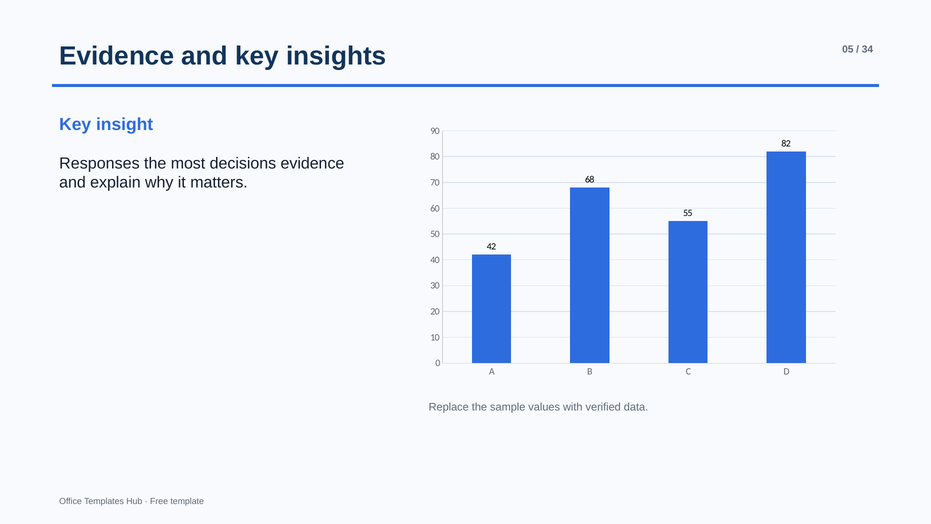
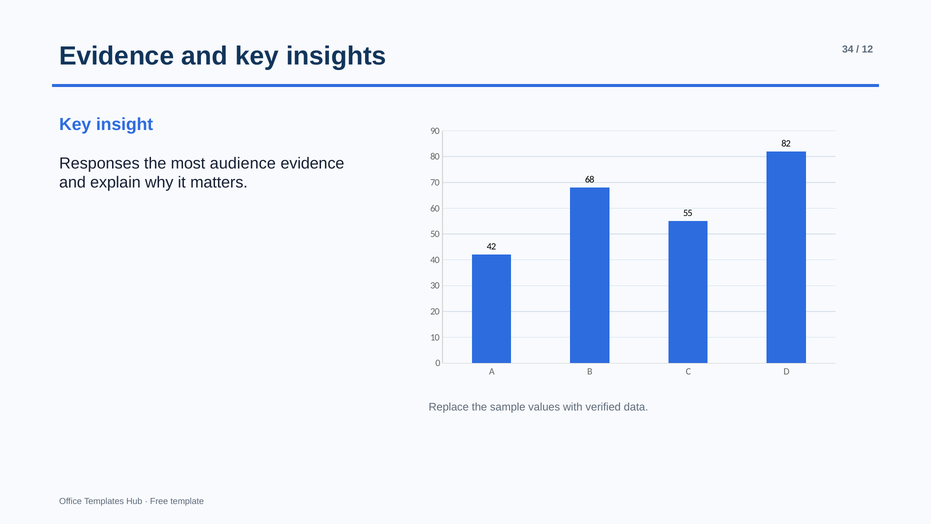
05: 05 -> 34 (848, 50)
34: 34 -> 12 (867, 50)
decisions: decisions -> audience (243, 163)
